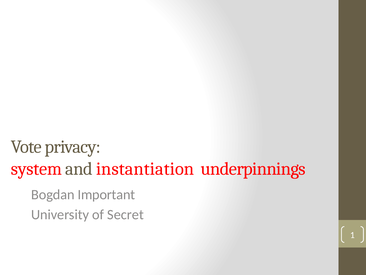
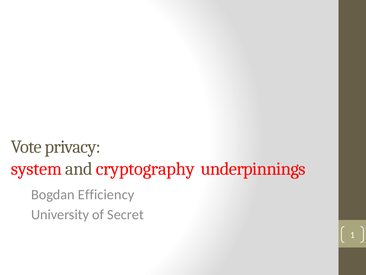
instantiation: instantiation -> cryptography (145, 169)
Important: Important -> Efficiency (106, 194)
